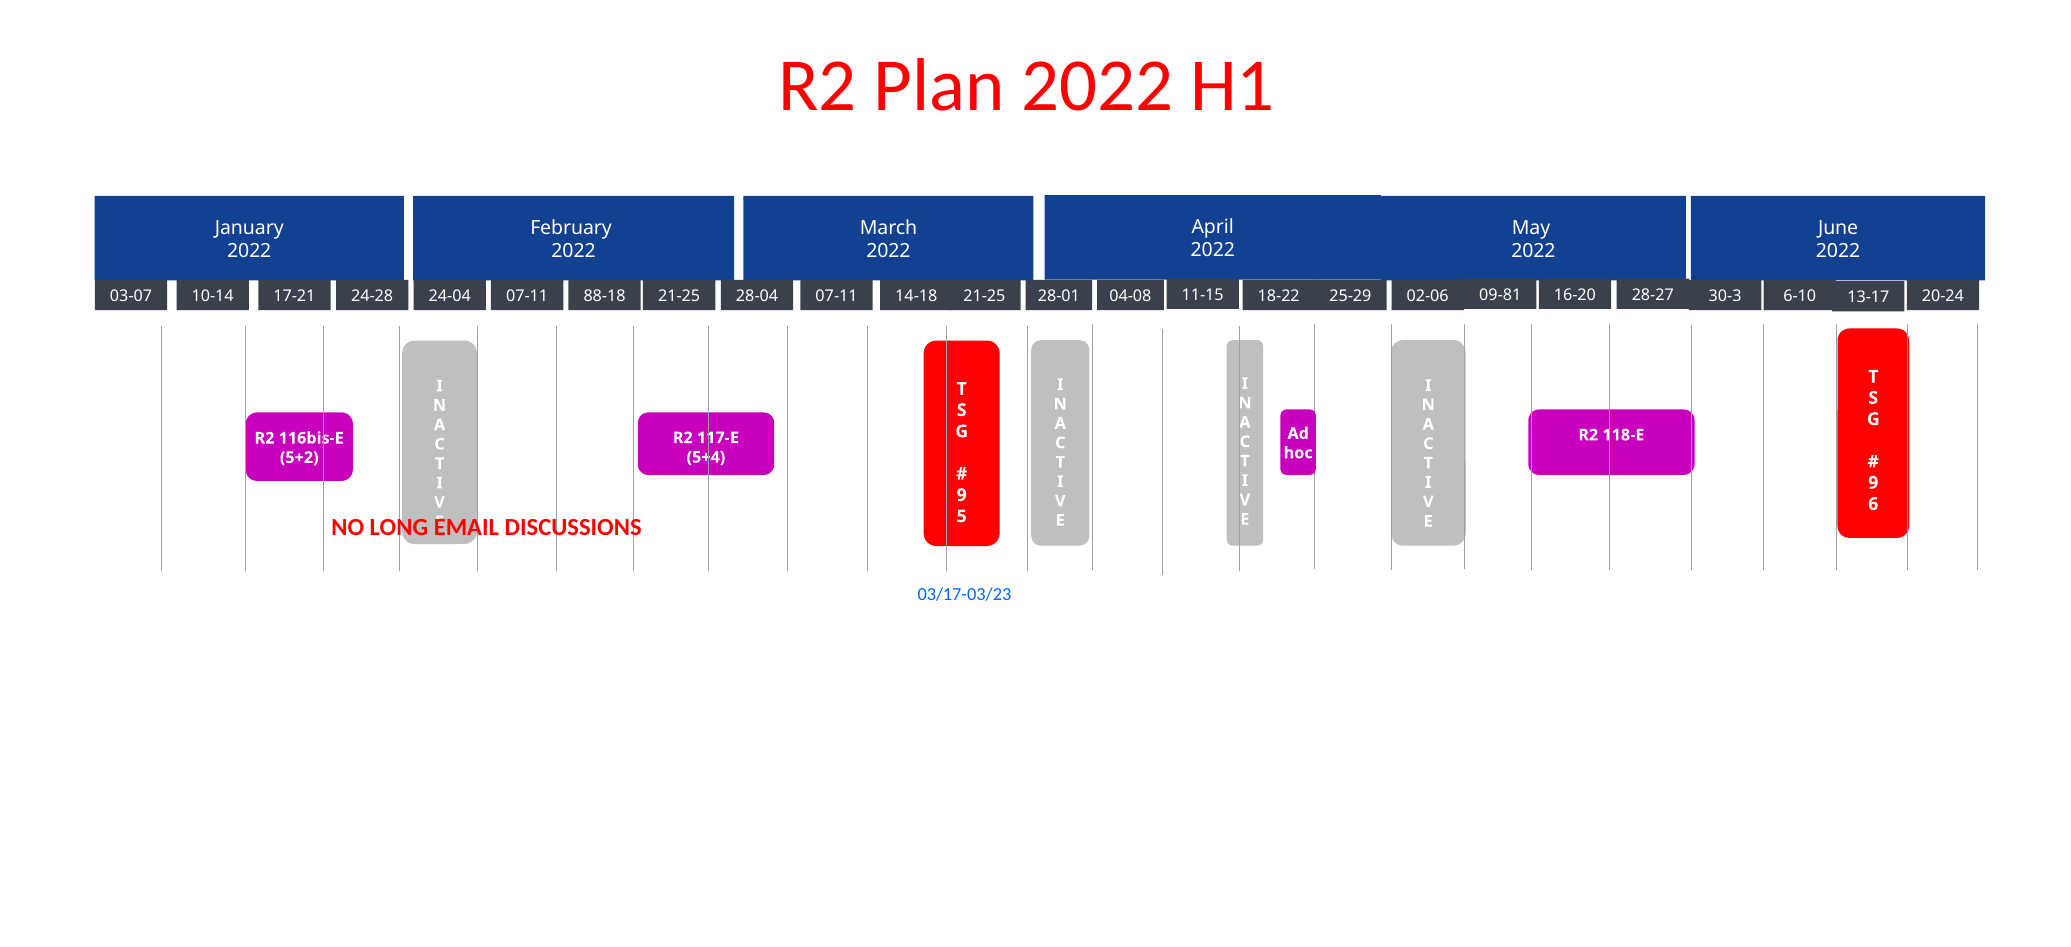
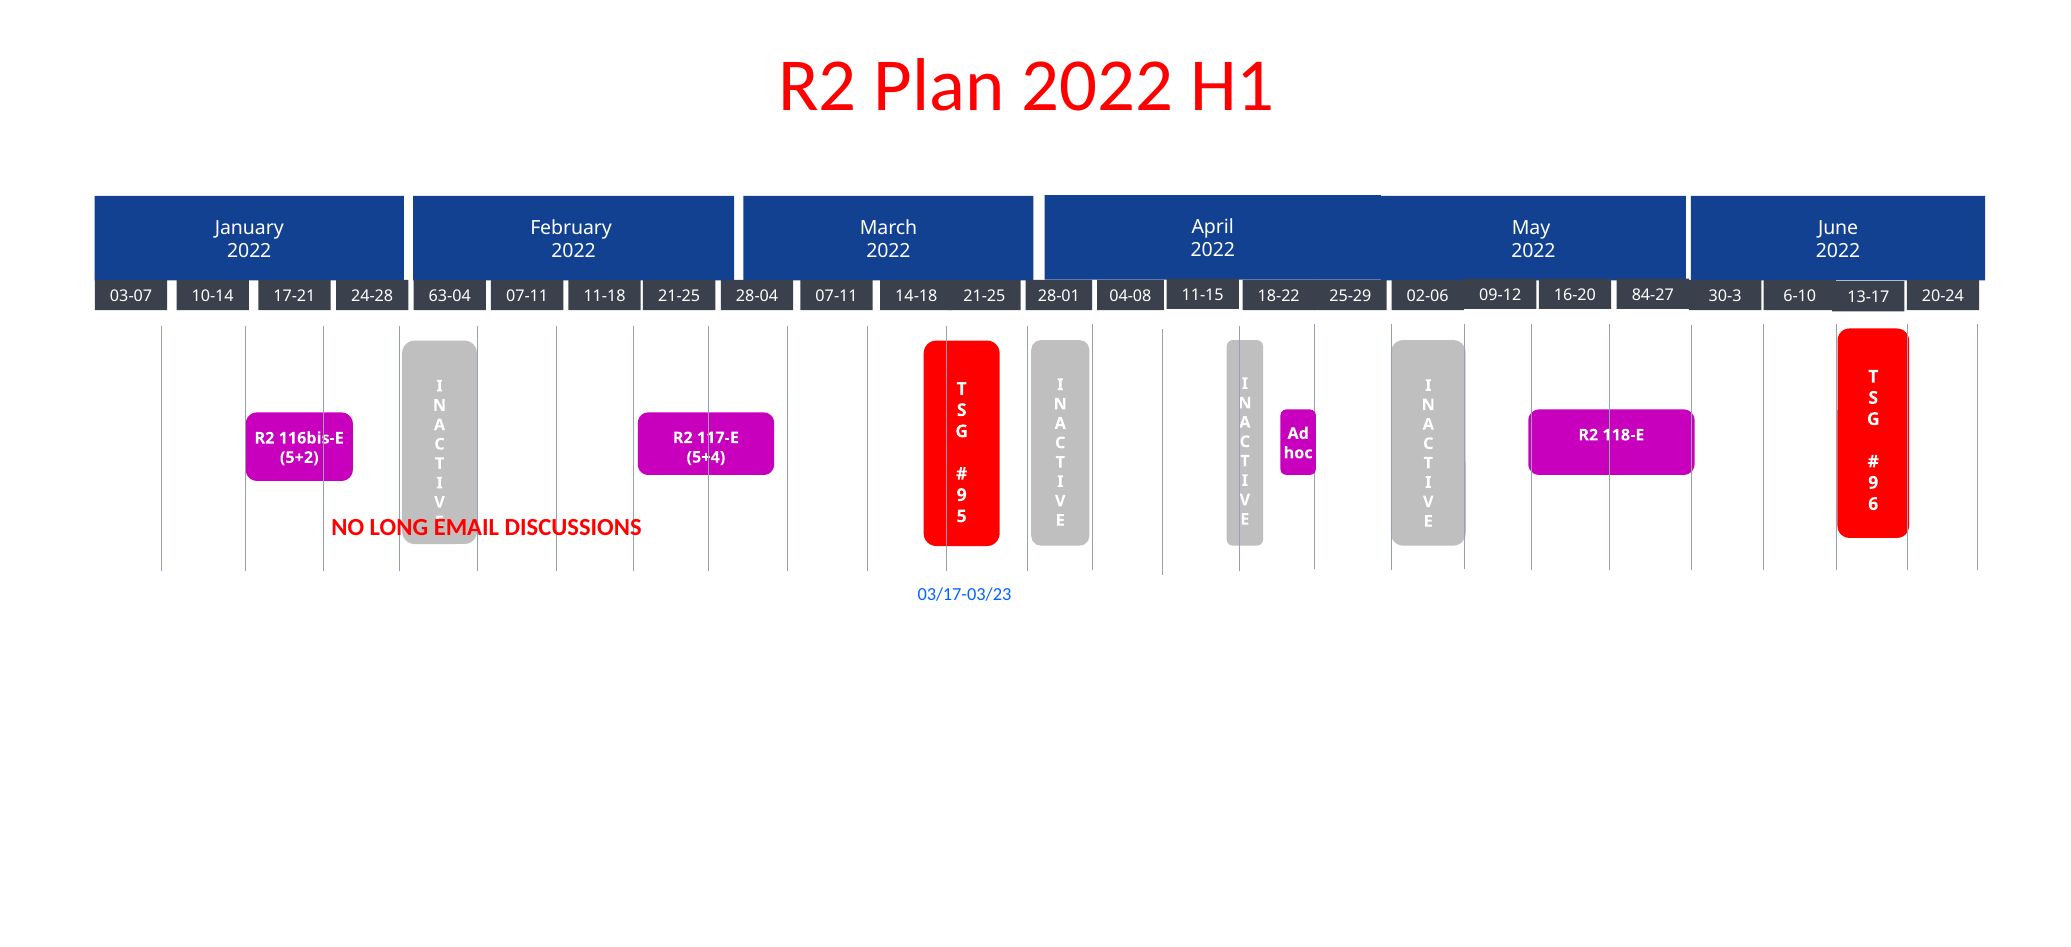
09-81: 09-81 -> 09-12 (1500, 295)
28-27: 28-27 -> 84-27 (1653, 295)
24-04: 24-04 -> 63-04 (450, 296)
88-18: 88-18 -> 11-18 (605, 296)
